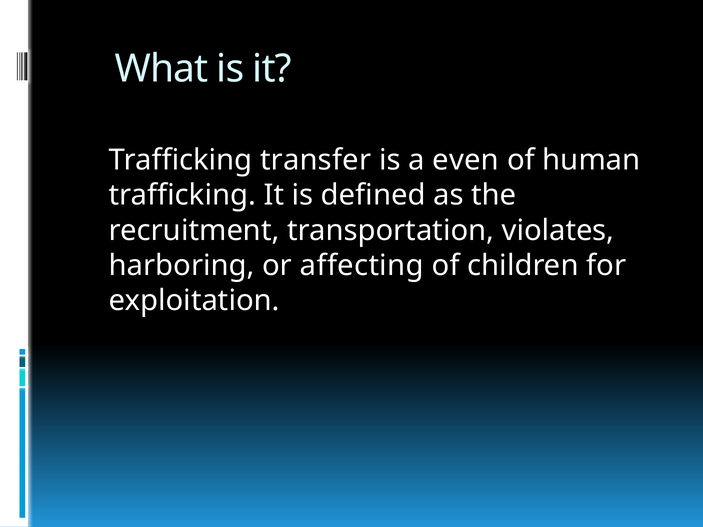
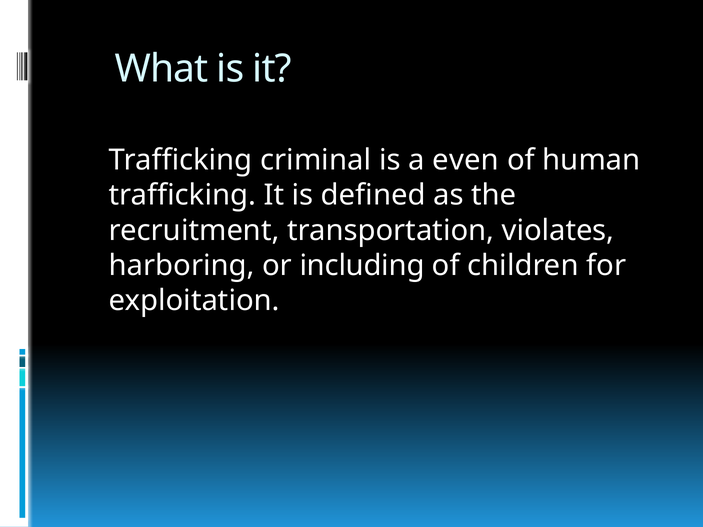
transfer: transfer -> criminal (316, 160)
affecting: affecting -> including (362, 266)
